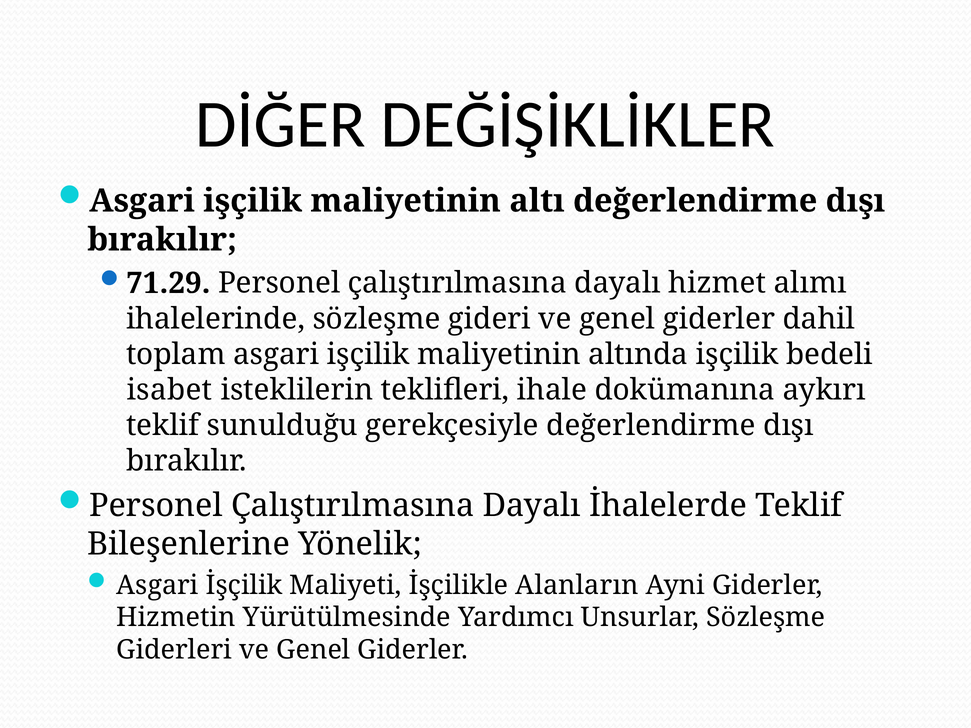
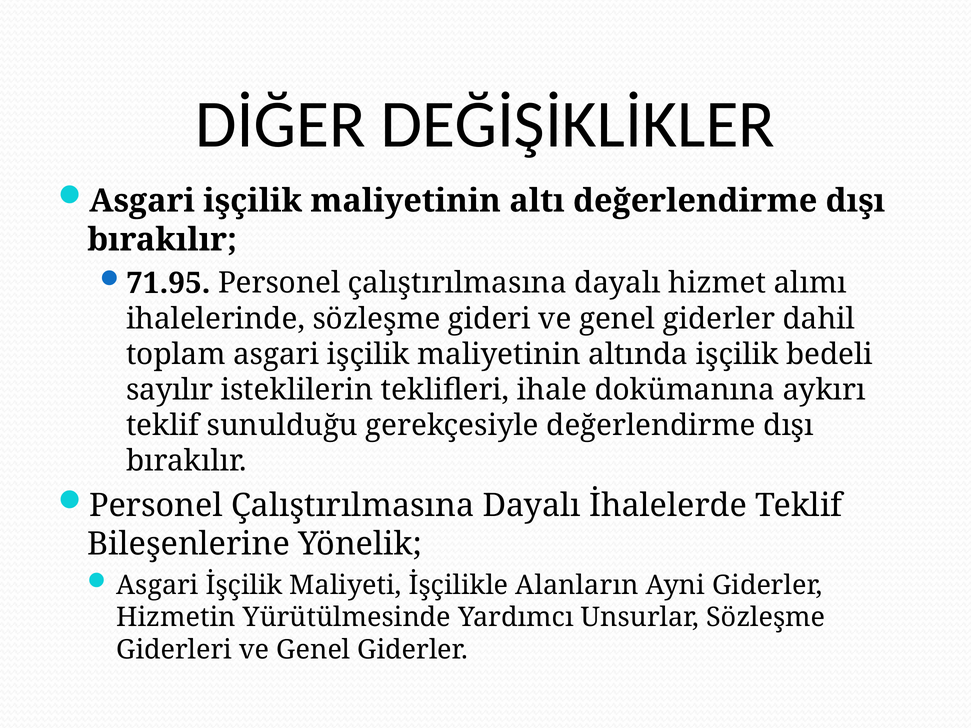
71.29: 71.29 -> 71.95 (168, 283)
isabet: isabet -> sayılır (170, 390)
